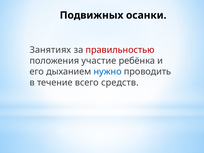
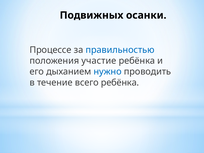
Занятиях: Занятиях -> Процессе (50, 50)
правильностью colour: red -> blue (120, 50)
всего средств: средств -> ребёнка (120, 83)
